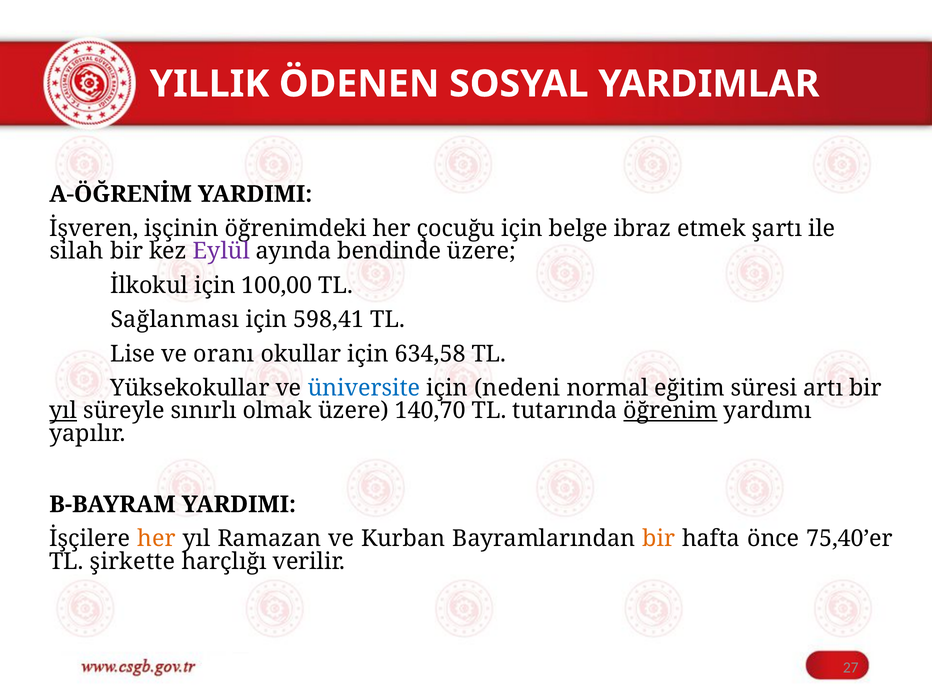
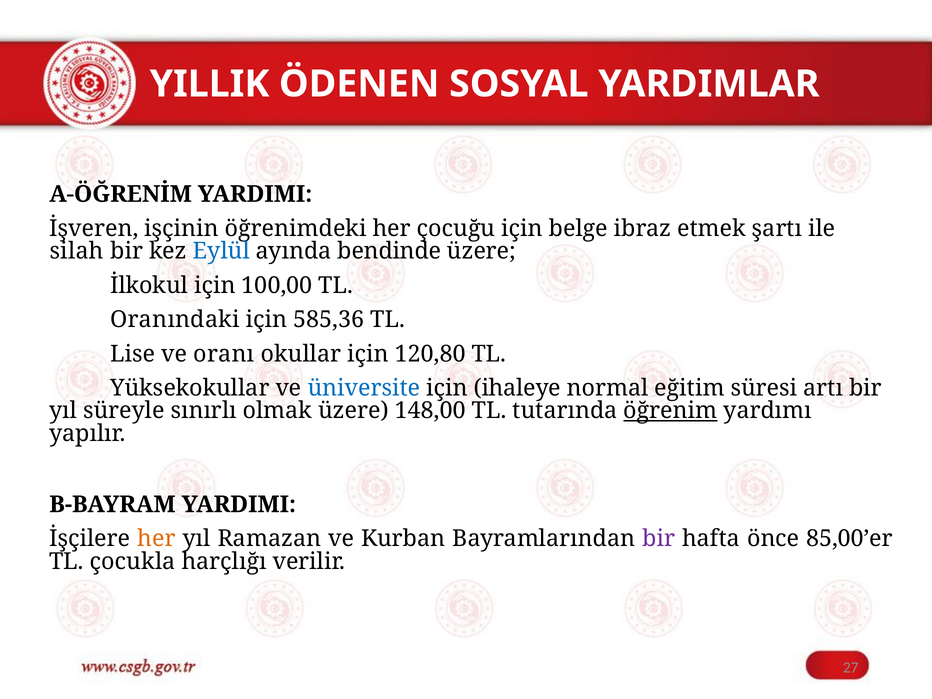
Eylül colour: purple -> blue (221, 251)
Sağlanması: Sağlanması -> Oranındaki (175, 320)
598,41: 598,41 -> 585,36 (329, 320)
634,58: 634,58 -> 120,80 (430, 354)
nedeni: nedeni -> ihaleye (517, 388)
yıl underline: present -> none (63, 411)
140,70: 140,70 -> 148,00 (430, 411)
bir colour: orange -> purple (659, 539)
75,40’er: 75,40’er -> 85,00’er (850, 539)
şirkette: şirkette -> çocukla (133, 561)
